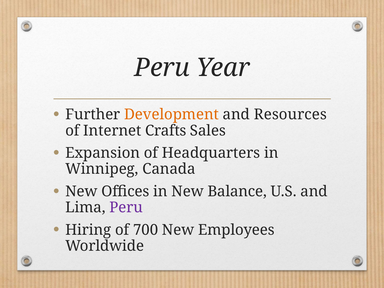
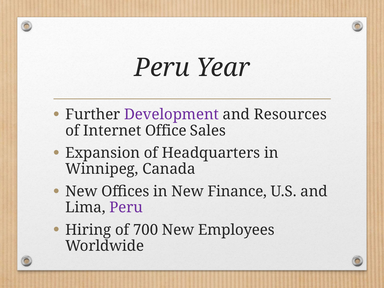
Development colour: orange -> purple (172, 114)
Crafts: Crafts -> Office (166, 131)
Balance: Balance -> Finance (237, 191)
